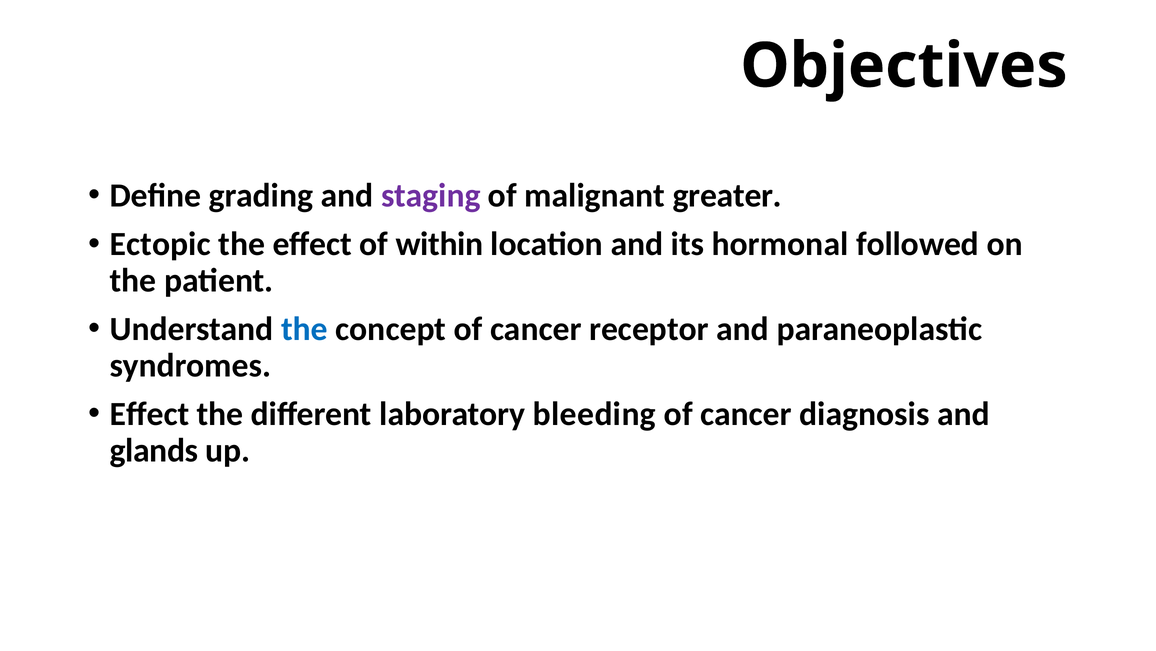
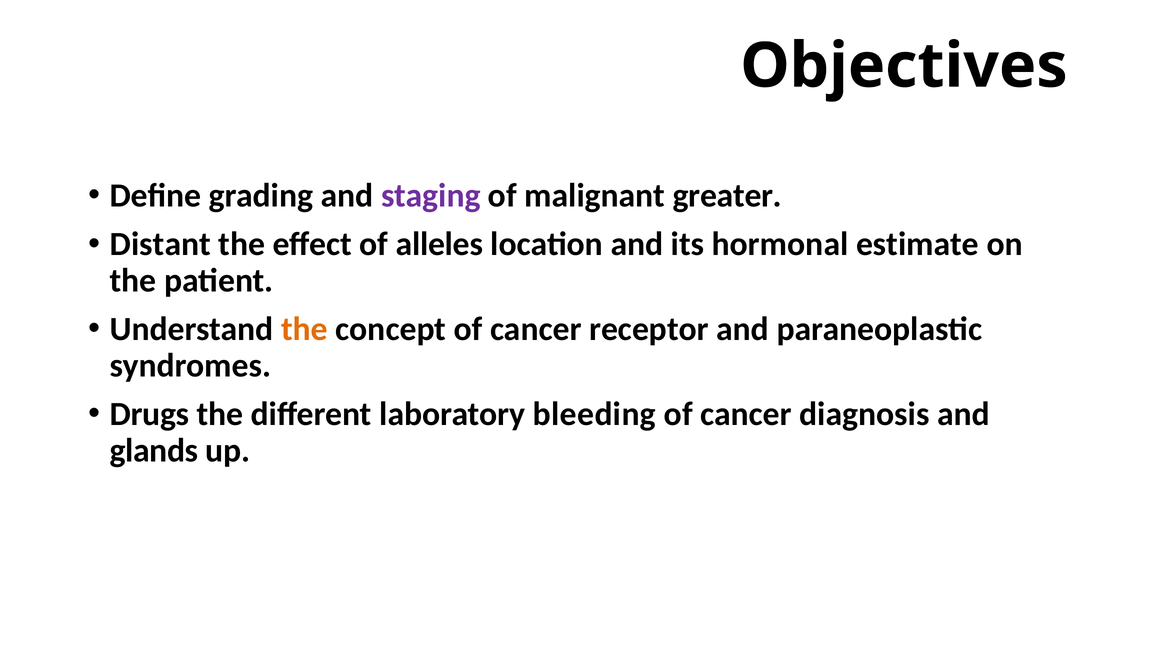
Ectopic: Ectopic -> Distant (160, 244)
within: within -> alleles (439, 244)
followed: followed -> estimate (917, 244)
the colour: blue -> orange (305, 329)
Effect: Effect -> Drugs (150, 414)
